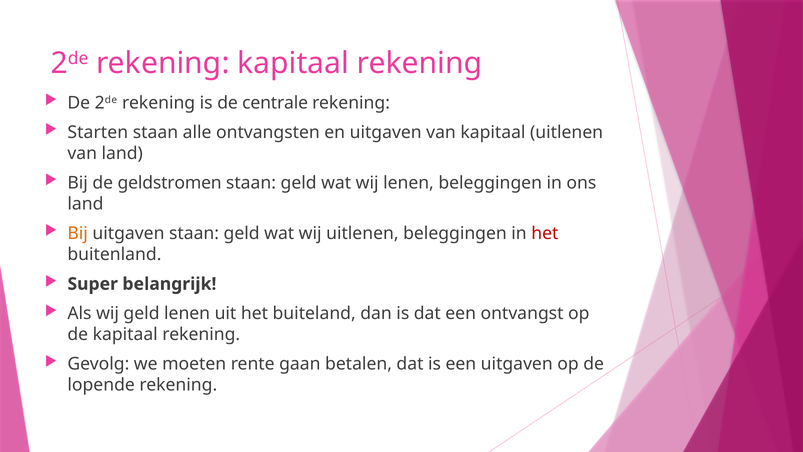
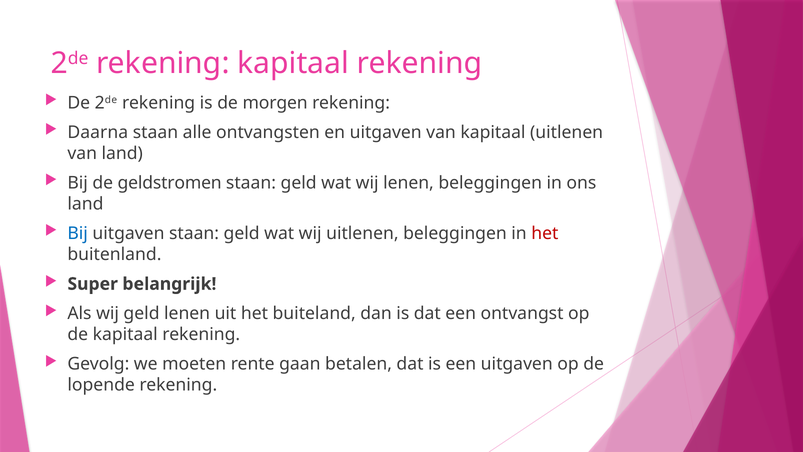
centrale: centrale -> morgen (275, 103)
Starten: Starten -> Daarna (98, 132)
Bij colour: orange -> blue (78, 233)
